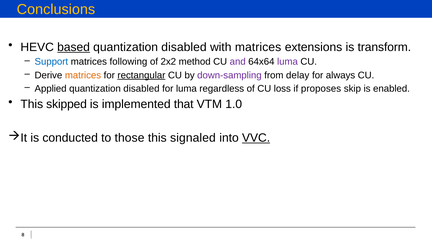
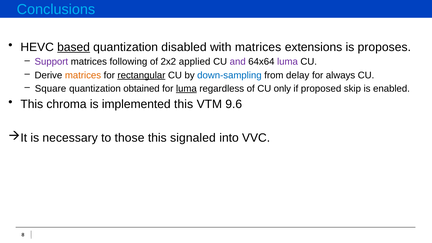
Conclusions colour: yellow -> light blue (56, 10)
transform: transform -> proposes (384, 47)
Support colour: blue -> purple (51, 62)
method: method -> applied (195, 62)
down-sampling colour: purple -> blue (229, 75)
Applied: Applied -> Square (51, 89)
disabled: disabled -> obtained (142, 89)
luma underline: none -> present (186, 89)
loss: loss -> only (282, 89)
proposes: proposes -> proposed (321, 89)
skipped: skipped -> chroma (67, 104)
implemented that: that -> this (184, 104)
1.0: 1.0 -> 9.6 (234, 104)
conducted: conducted -> necessary (70, 138)
VVC underline: present -> none (256, 138)
